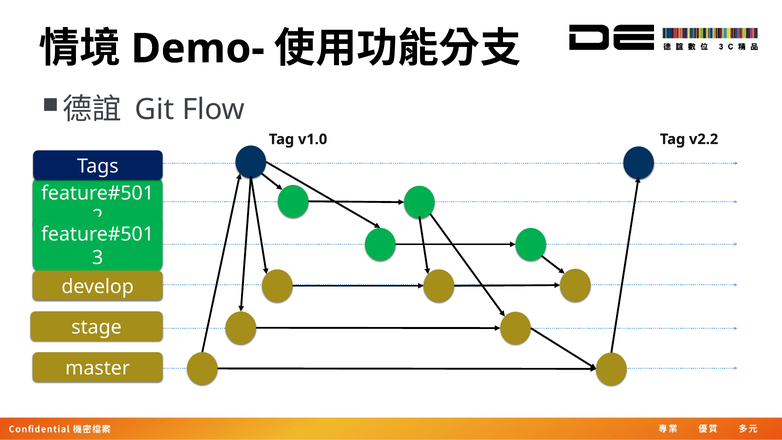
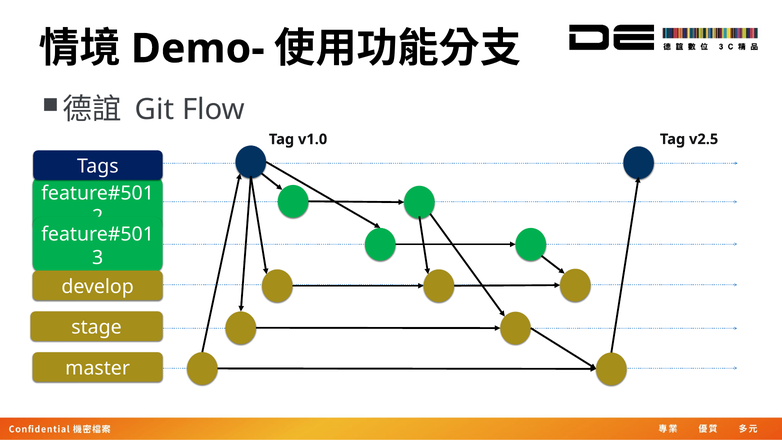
v2.2: v2.2 -> v2.5 (704, 139)
